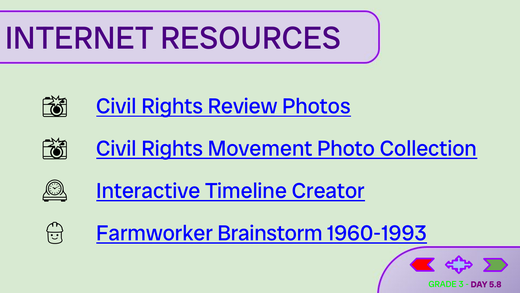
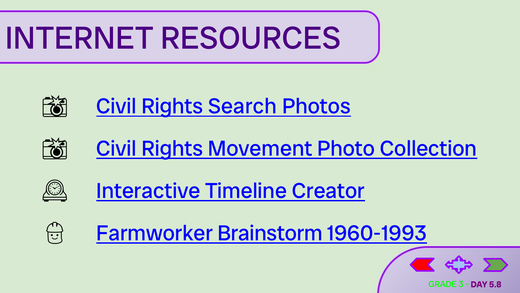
Review: Review -> Search (242, 106)
